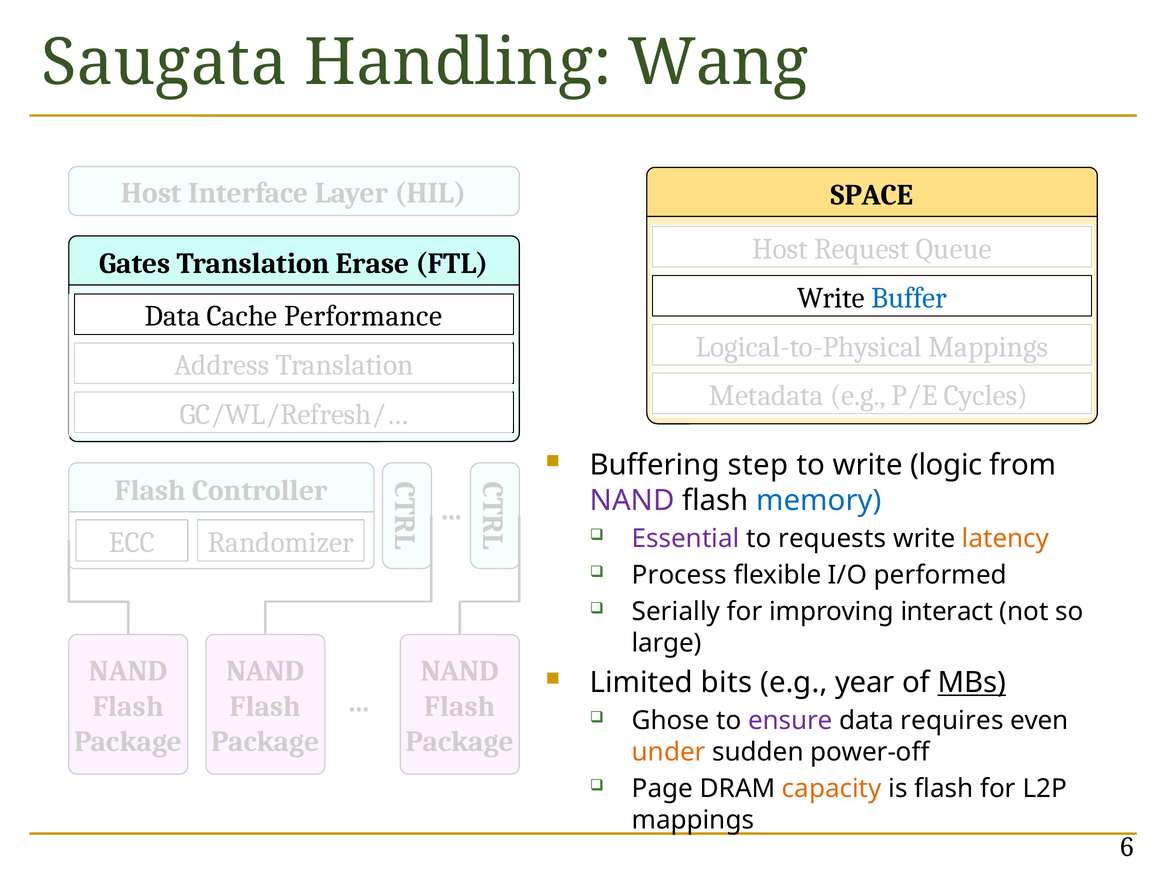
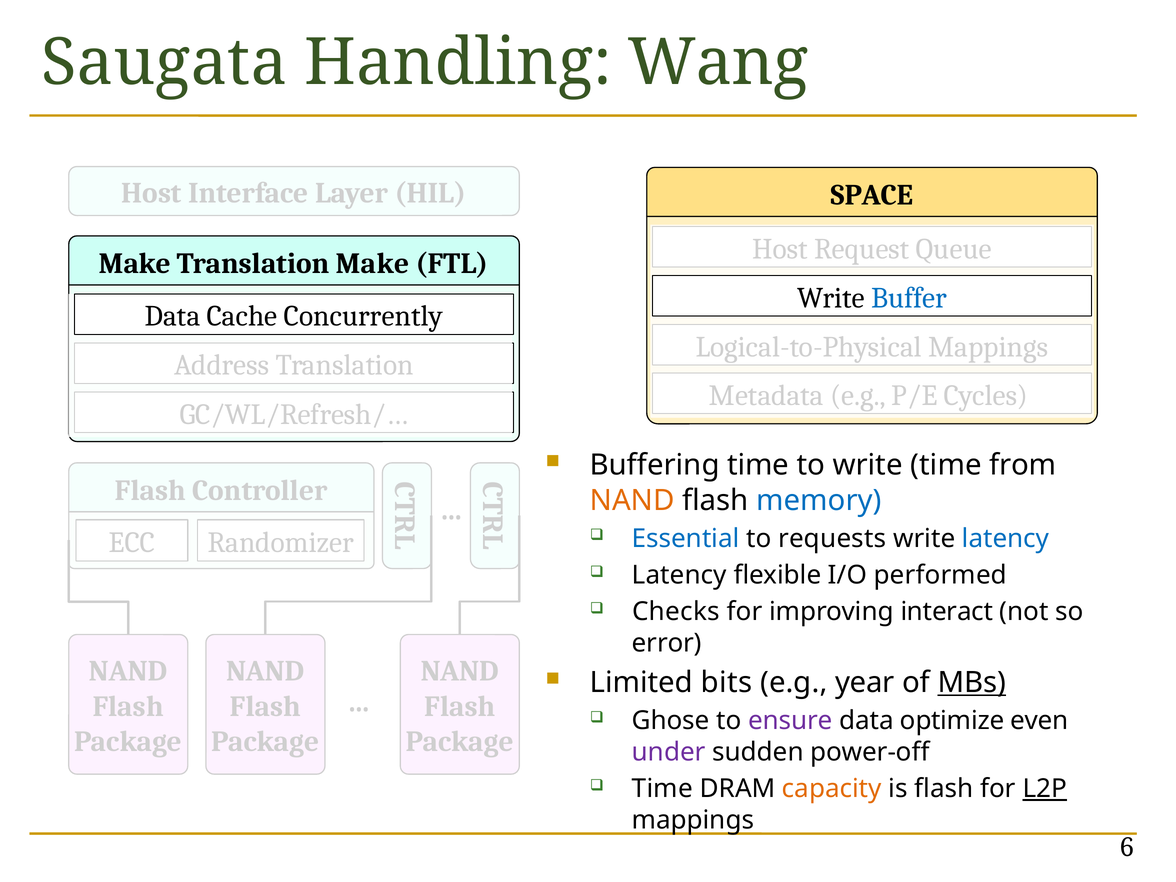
Gates: Gates -> Make (135, 264)
Translation Erase: Erase -> Make (373, 264)
Performance: Performance -> Concurrently (363, 316)
Buffering step: step -> time (758, 465)
write logic: logic -> time (946, 465)
NAND colour: purple -> orange (632, 500)
Essential colour: purple -> blue (686, 539)
latency colour: orange -> blue (1006, 539)
Process: Process -> Latency (679, 575)
Serially: Serially -> Checks (676, 612)
large: large -> error (667, 643)
requires: requires -> optimize (952, 721)
under colour: orange -> purple (669, 752)
Page: Page -> Time (662, 789)
L2P underline: none -> present (1045, 789)
